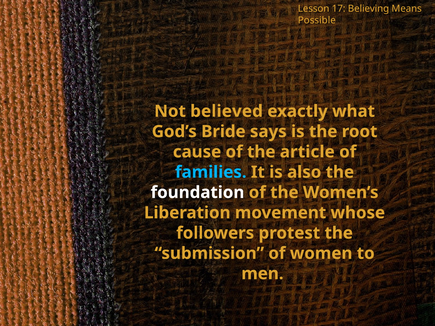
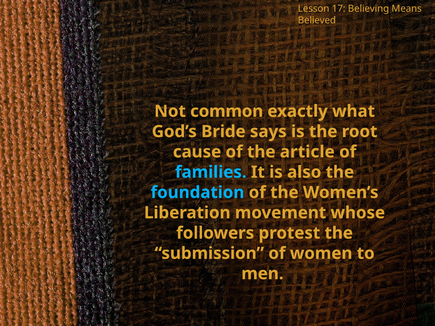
Possible: Possible -> Believed (317, 20)
believed: believed -> common (227, 111)
foundation colour: white -> light blue (198, 193)
